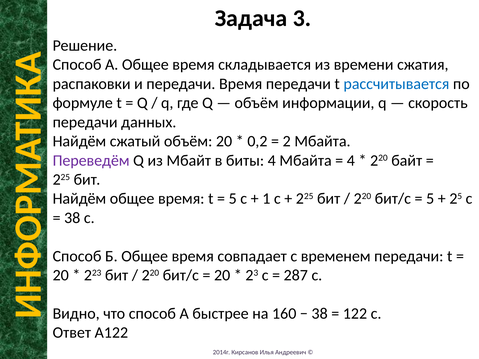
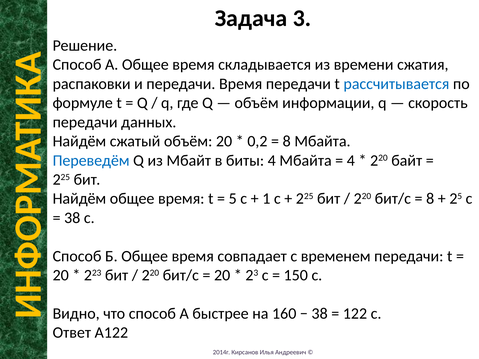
2: 2 -> 8 (287, 141)
Переведём colour: purple -> blue (91, 161)
5: 5 -> 8 (430, 199)
287: 287 -> 150 (296, 275)
